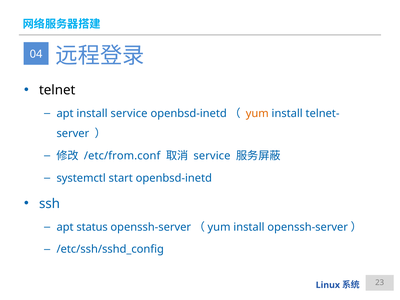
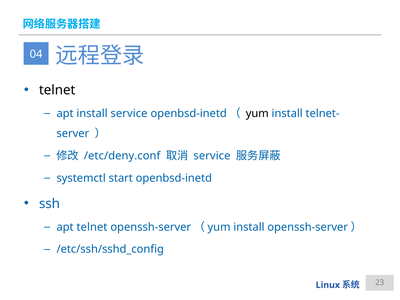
yum colour: orange -> black (257, 114)
/etc/from.conf: /etc/from.conf -> /etc/deny.conf (122, 156)
apt status: status -> telnet (92, 227)
